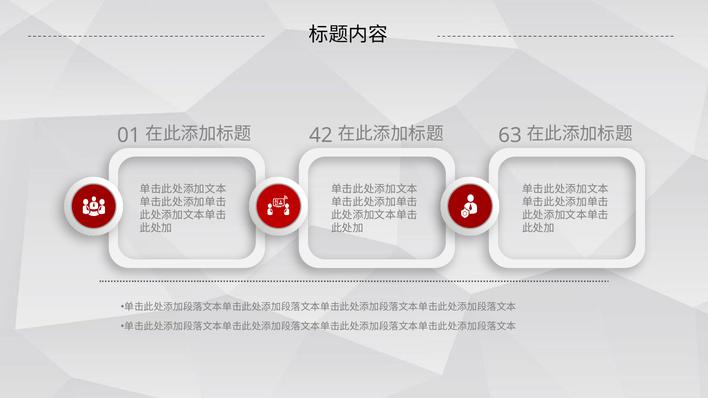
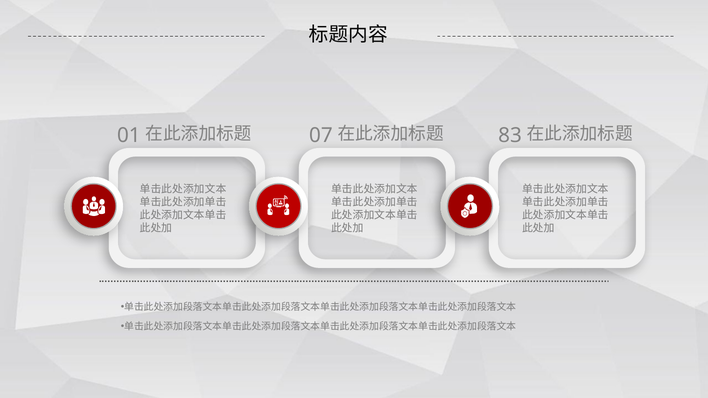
42: 42 -> 07 (321, 136)
63: 63 -> 83 (510, 136)
